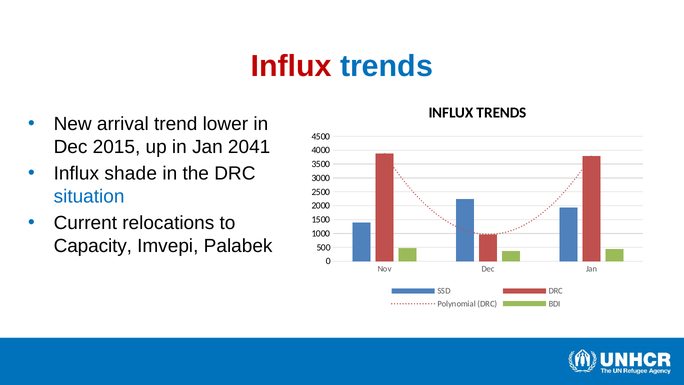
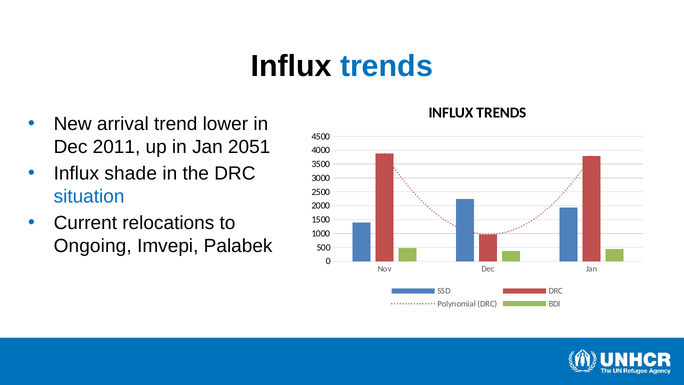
Influx colour: red -> black (291, 66)
2015: 2015 -> 2011 (117, 147)
2041: 2041 -> 2051 (249, 147)
Capacity: Capacity -> Ongoing (93, 246)
